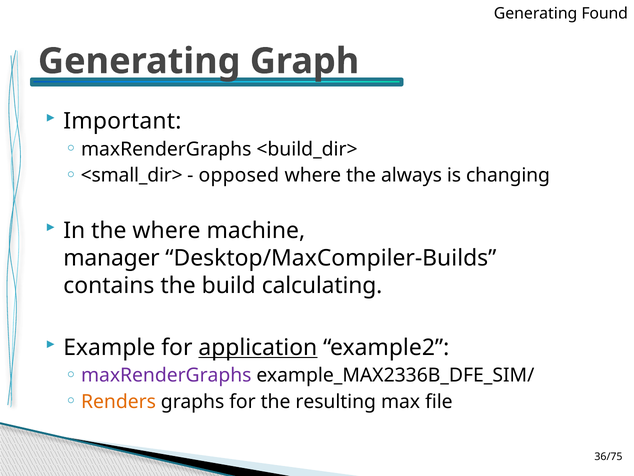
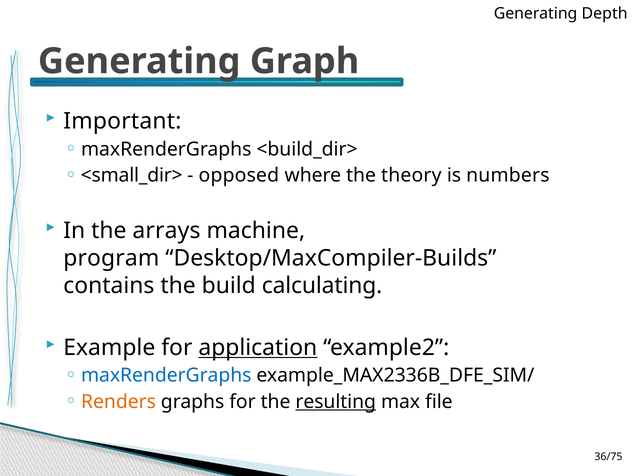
Found: Found -> Depth (605, 14)
always: always -> theory (411, 175)
changing: changing -> numbers (508, 175)
the where: where -> arrays (166, 230)
manager: manager -> program (111, 258)
maxRenderGraphs colour: purple -> blue (166, 375)
resulting underline: none -> present (336, 401)
